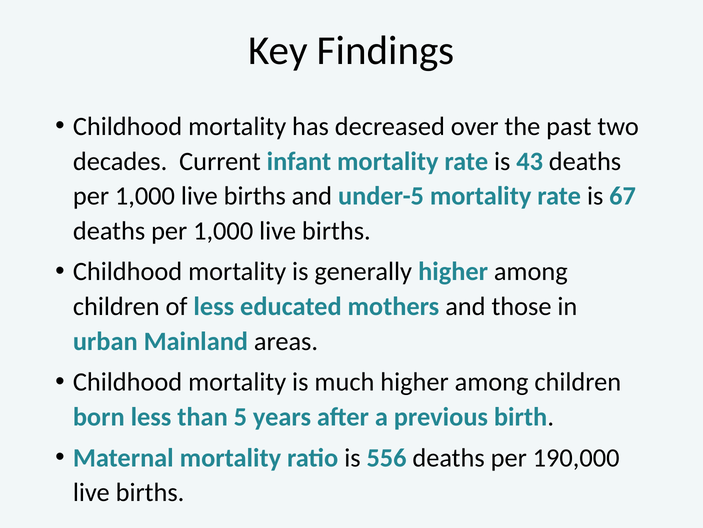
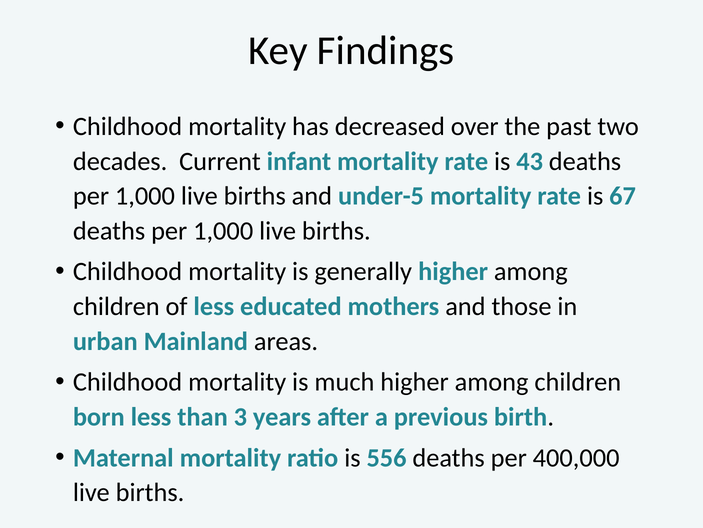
5: 5 -> 3 (240, 417)
190,000: 190,000 -> 400,000 (576, 457)
